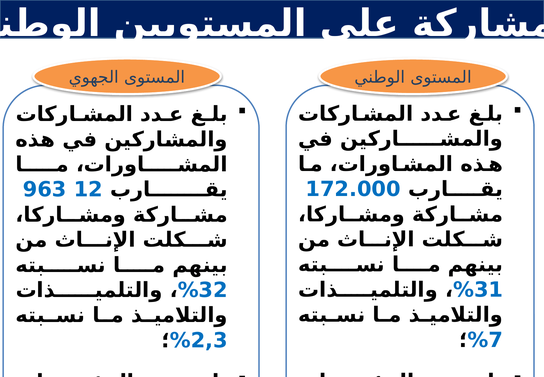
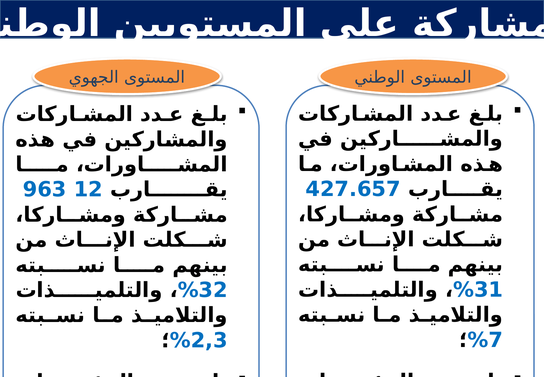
172.000: 172.000 -> 427.657 (353, 189)
